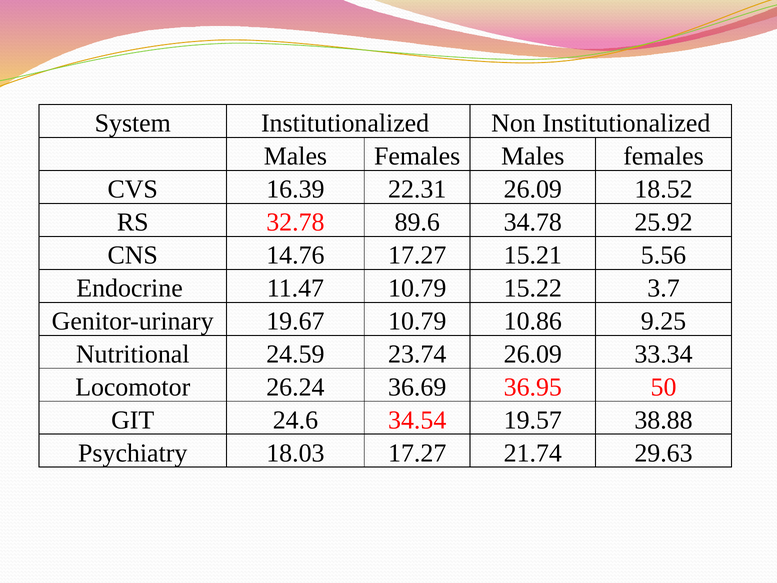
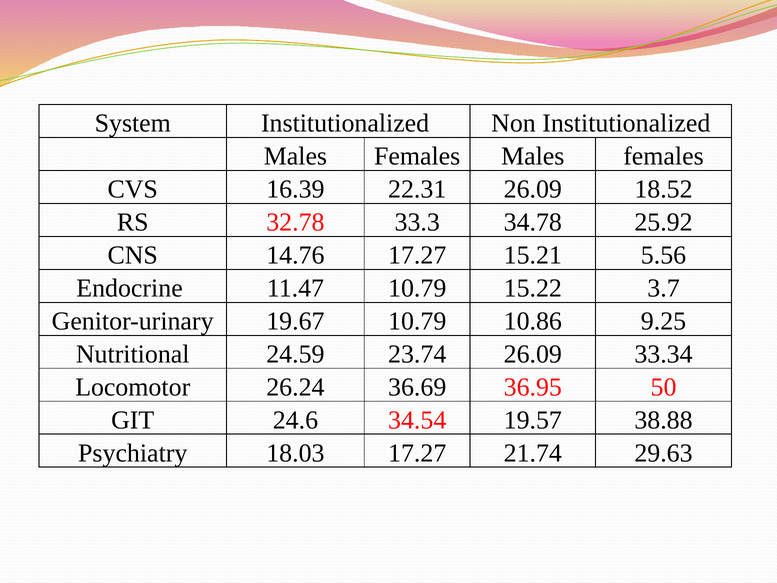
89.6: 89.6 -> 33.3 (417, 222)
